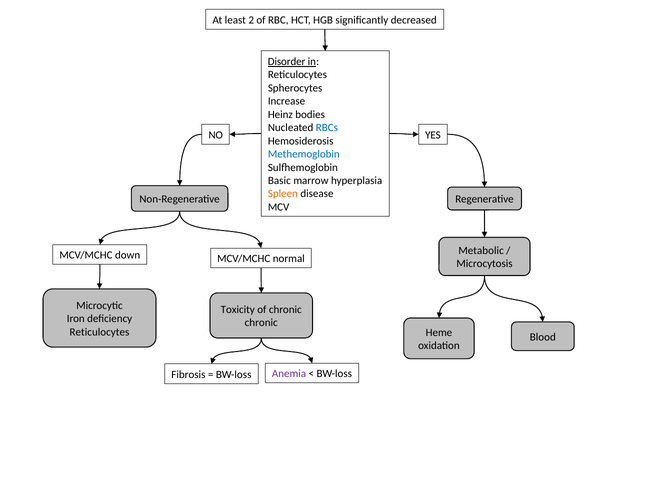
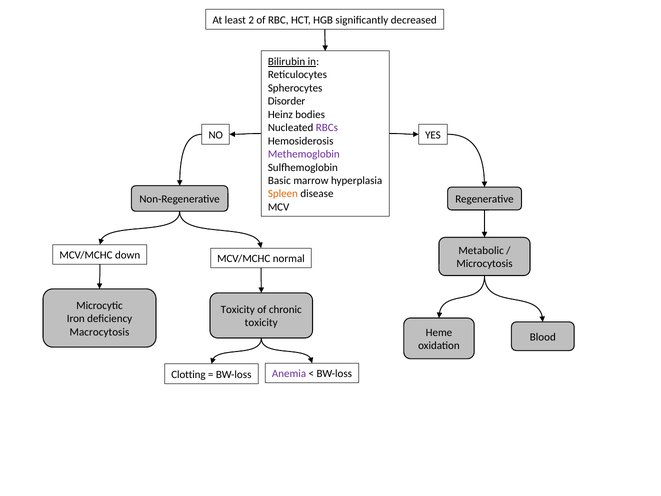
Disorder: Disorder -> Bilirubin (287, 62)
Increase: Increase -> Disorder (287, 101)
RBCs colour: blue -> purple (327, 128)
Methemoglobin colour: blue -> purple (304, 154)
chronic: chronic -> toxicity (261, 323)
Reticulocytes: Reticulocytes -> Macrocytosis (99, 332)
Fibrosis: Fibrosis -> Clotting (188, 374)
